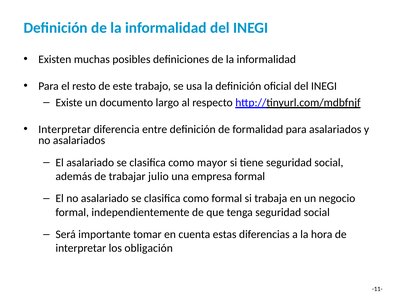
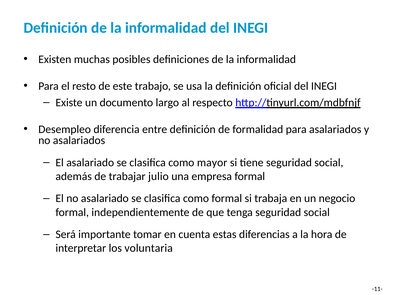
Interpretar: Interpretar -> Desempleo (65, 129)
obligación: obligación -> voluntaria (149, 248)
